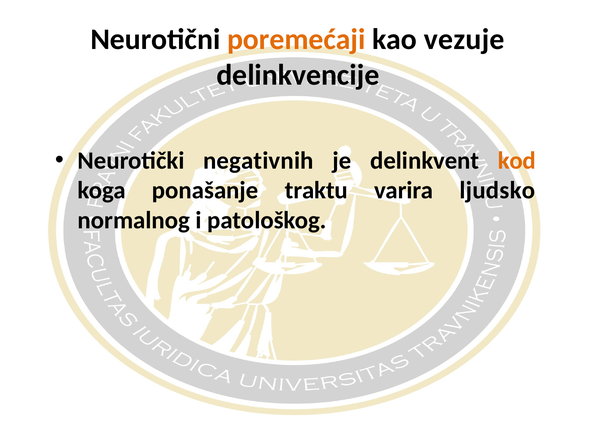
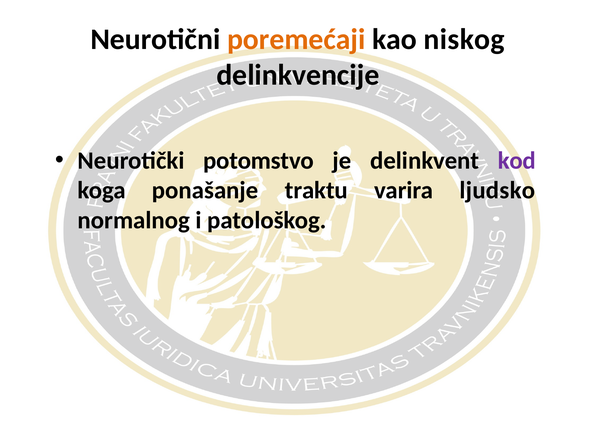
vezuje: vezuje -> niskog (464, 39)
negativnih: negativnih -> potomstvo (259, 161)
kod colour: orange -> purple (517, 161)
